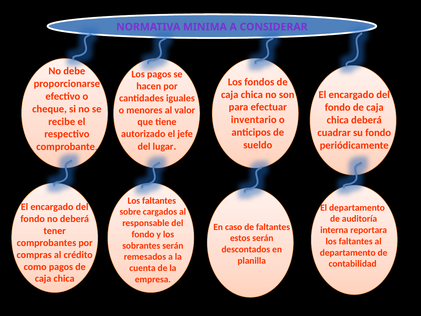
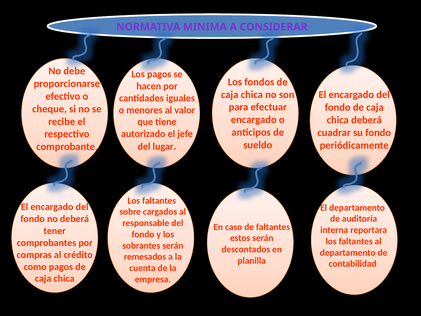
inventario: inventario -> encargado (254, 120)
